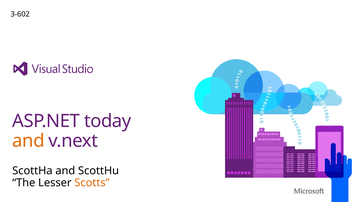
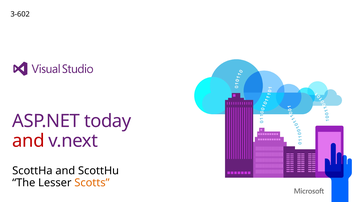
and colour: orange -> red (28, 141)
